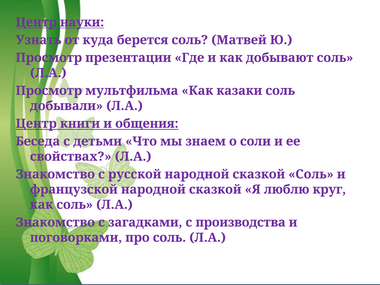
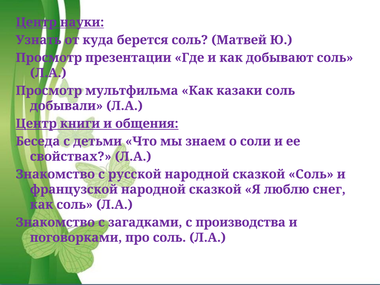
круг: круг -> снег (329, 189)
